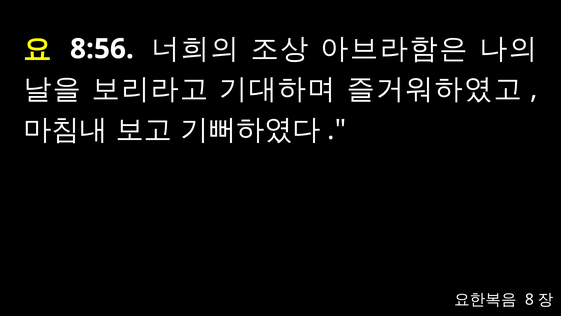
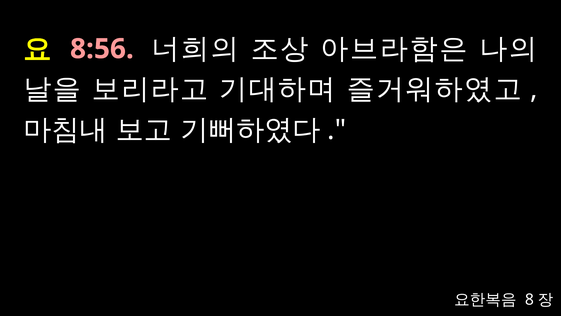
8:56 colour: white -> pink (102, 49)
